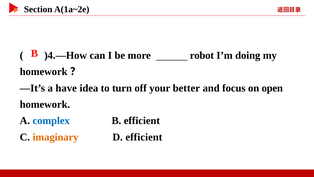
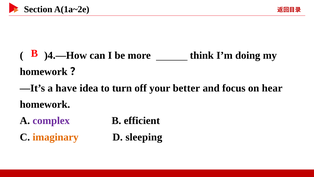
robot: robot -> think (202, 55)
open: open -> hear (272, 88)
complex colour: blue -> purple (51, 121)
D efficient: efficient -> sleeping (144, 137)
